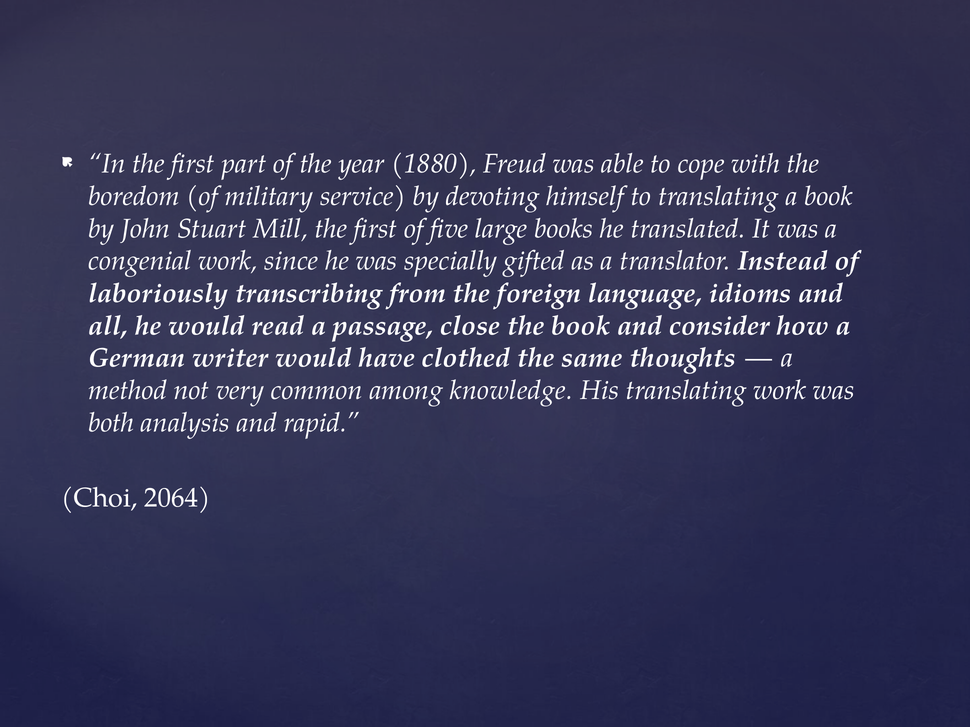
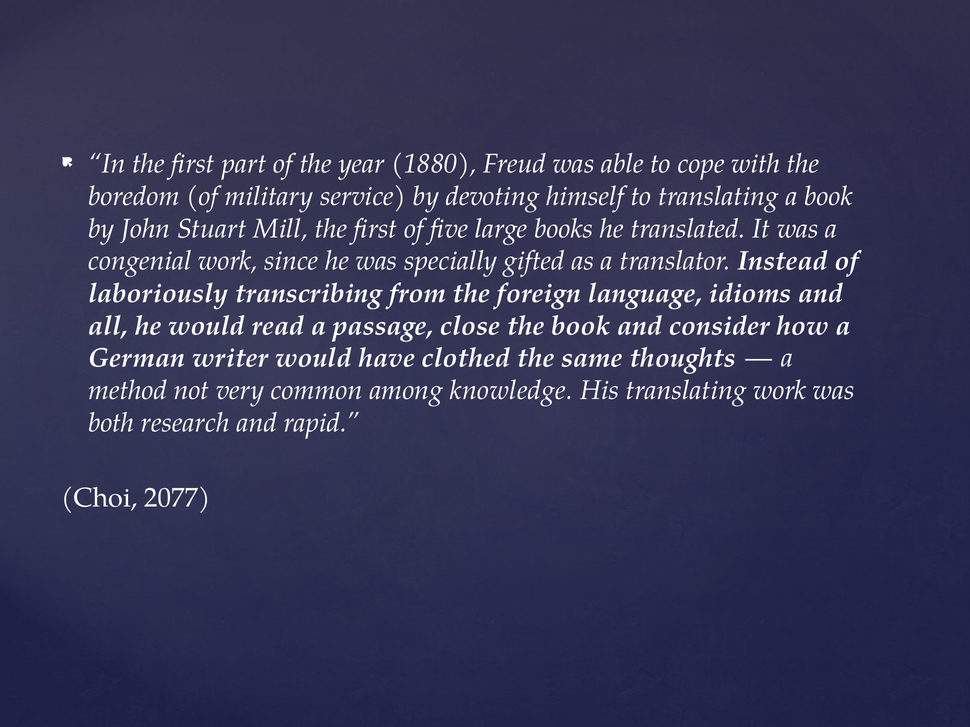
analysis: analysis -> research (185, 423)
2064: 2064 -> 2077 (177, 498)
